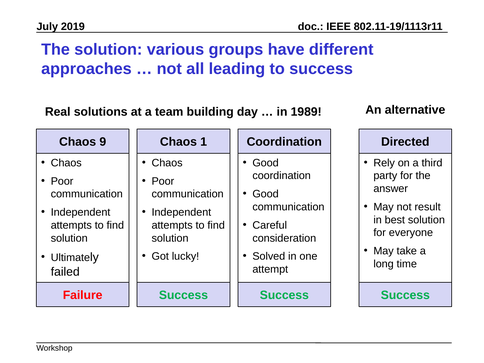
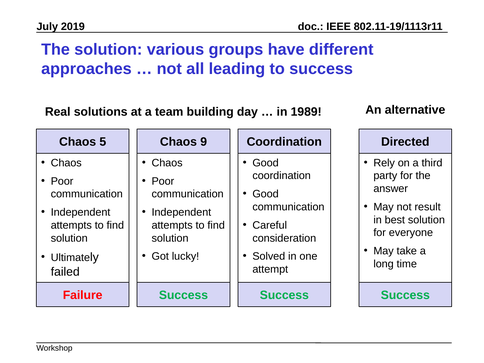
9: 9 -> 5 (103, 142)
1: 1 -> 9 (204, 142)
